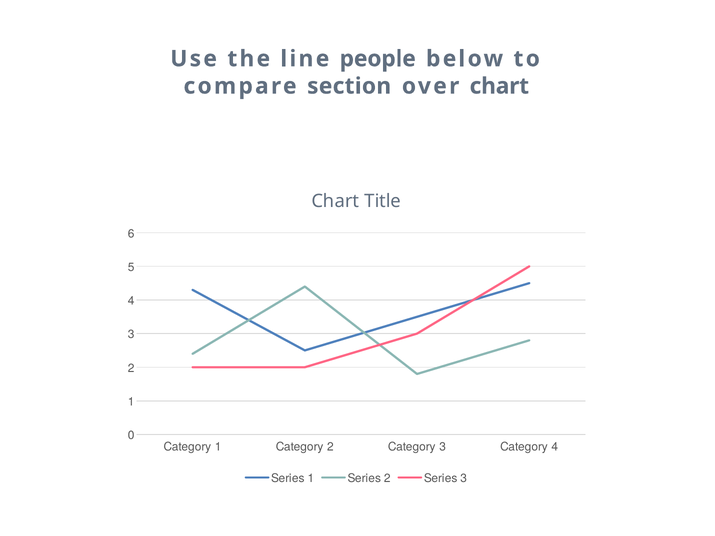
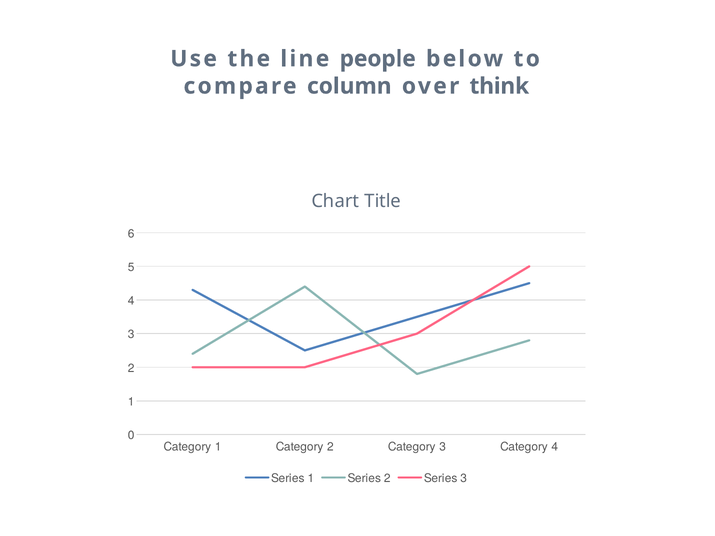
section: section -> column (349, 86)
over chart: chart -> think (499, 86)
